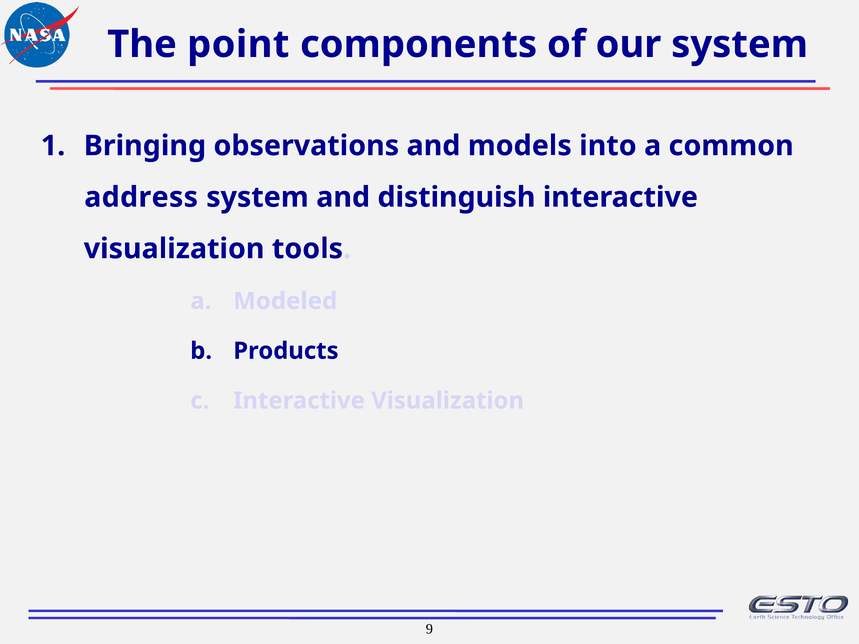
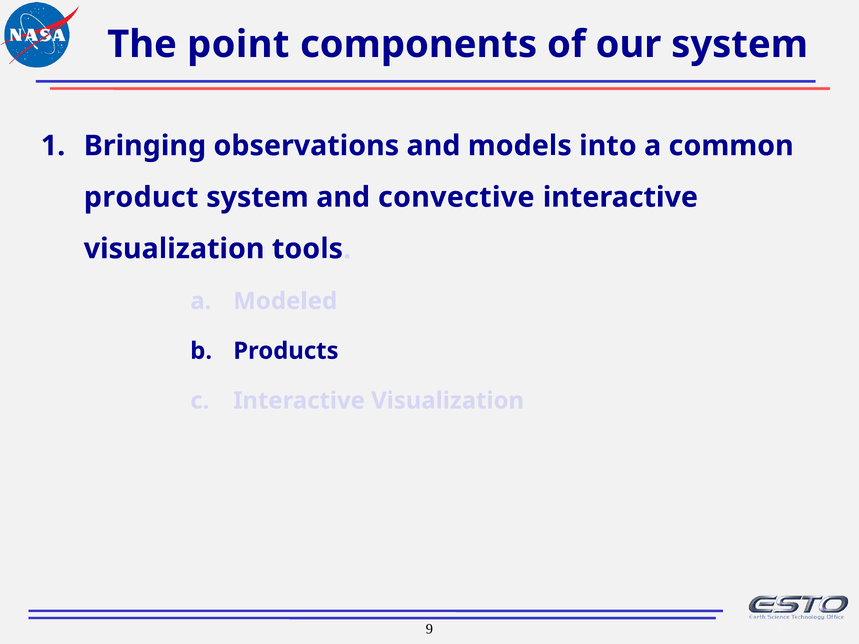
address: address -> product (141, 197)
distinguish: distinguish -> convective (456, 197)
